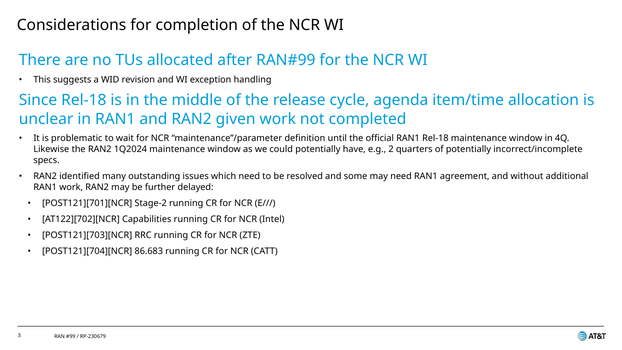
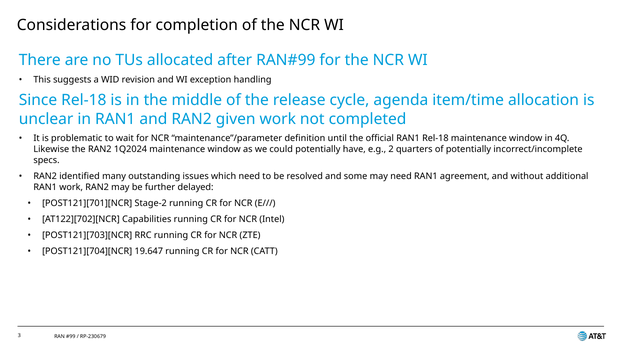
86.683: 86.683 -> 19.647 (149, 251)
